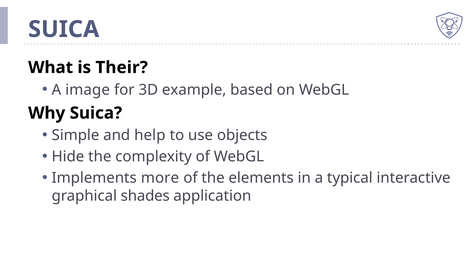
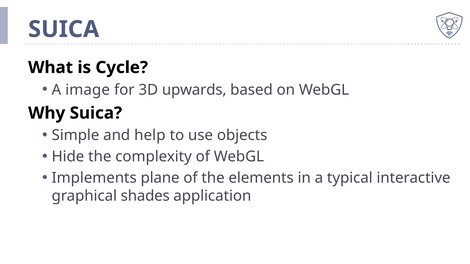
Their: Their -> Cycle (122, 68)
example: example -> upwards (194, 90)
more: more -> plane (160, 178)
